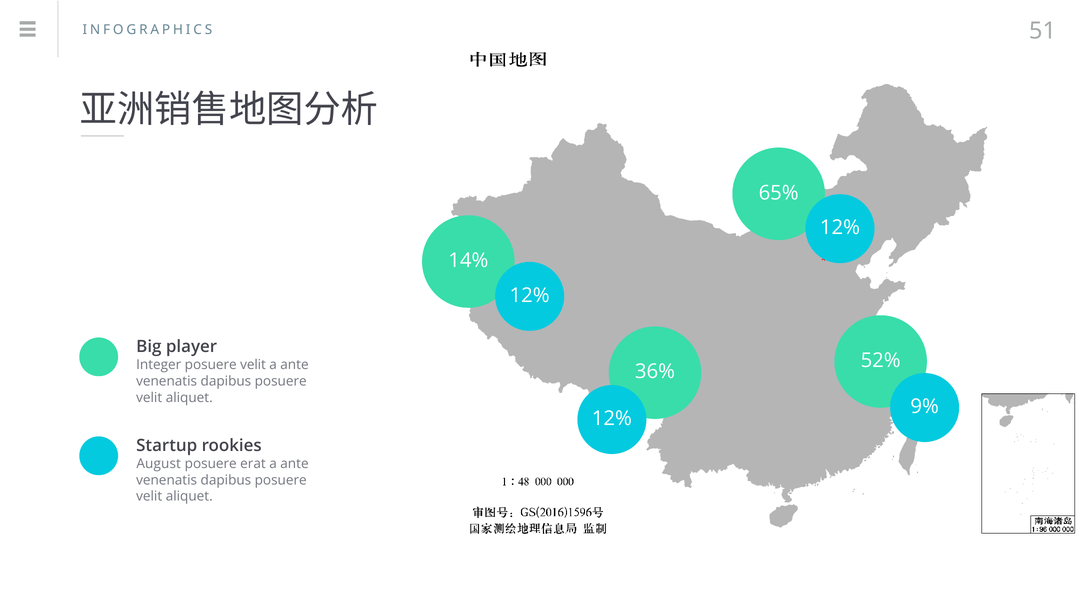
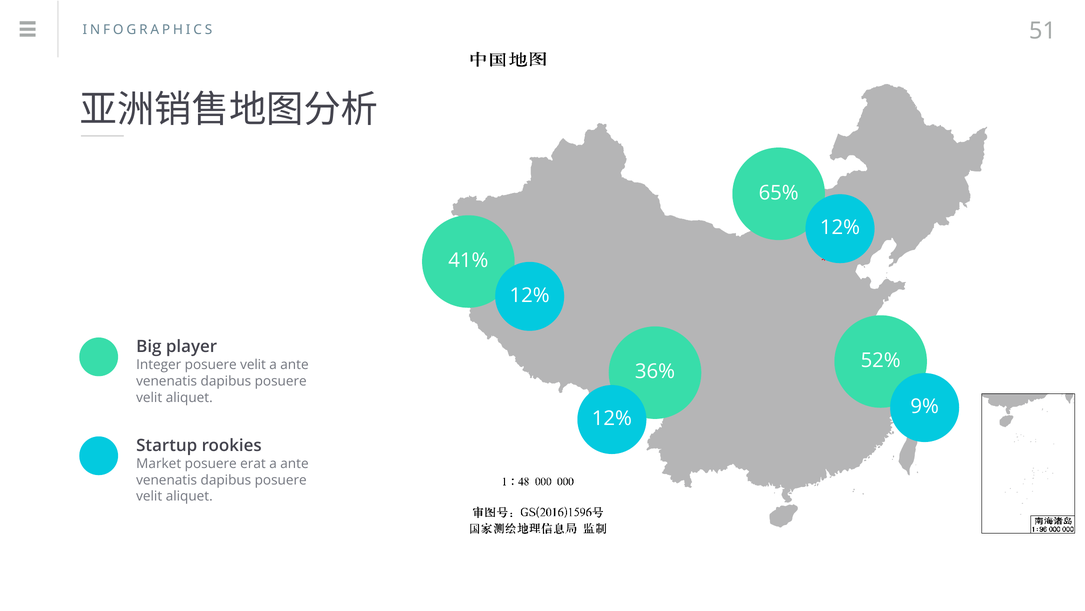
14%: 14% -> 41% (468, 260)
August: August -> Market (159, 463)
